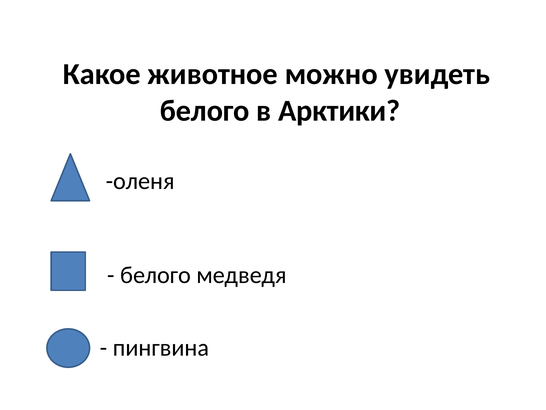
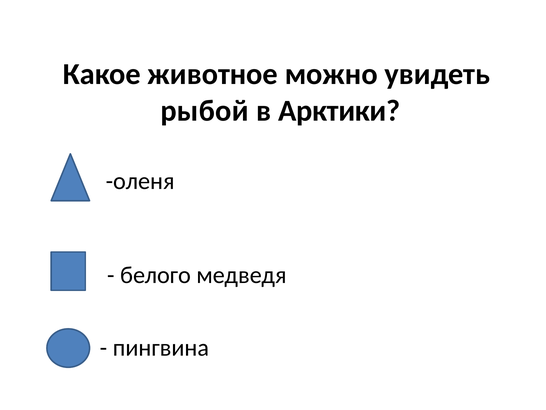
белого: белого -> рыбой (205, 111)
